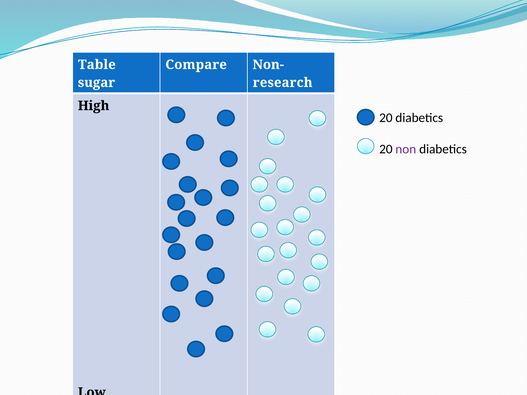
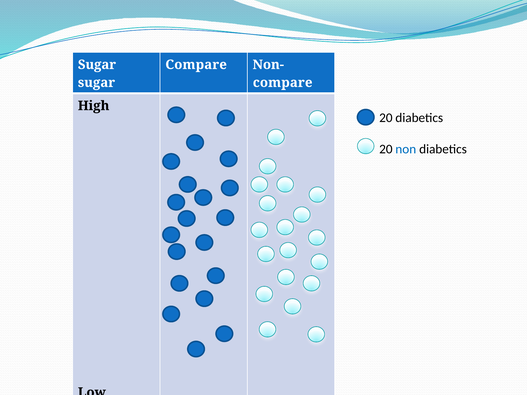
Table: Table -> Sugar (97, 65)
research: research -> compare (283, 83)
non colour: purple -> blue (406, 149)
